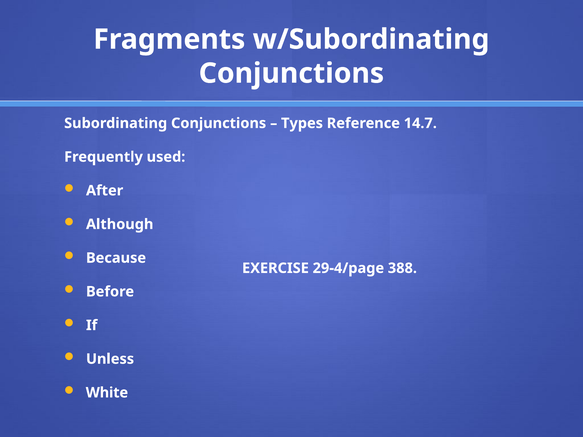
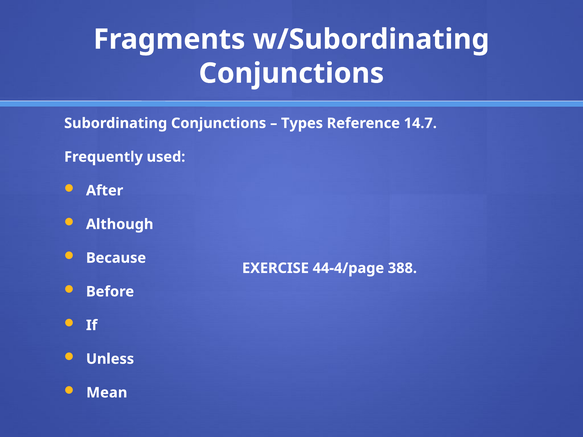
29-4/page: 29-4/page -> 44-4/page (348, 268)
White: White -> Mean (107, 393)
